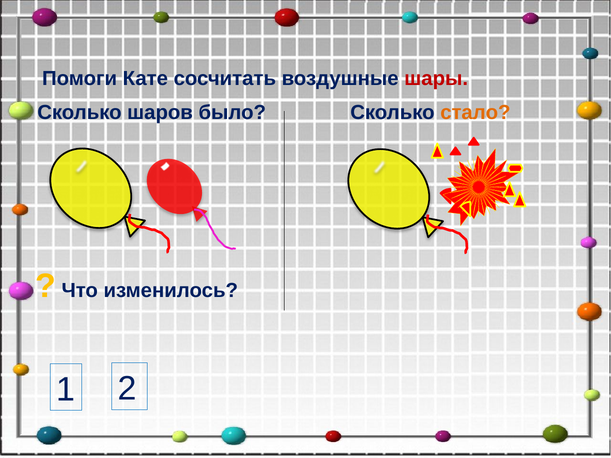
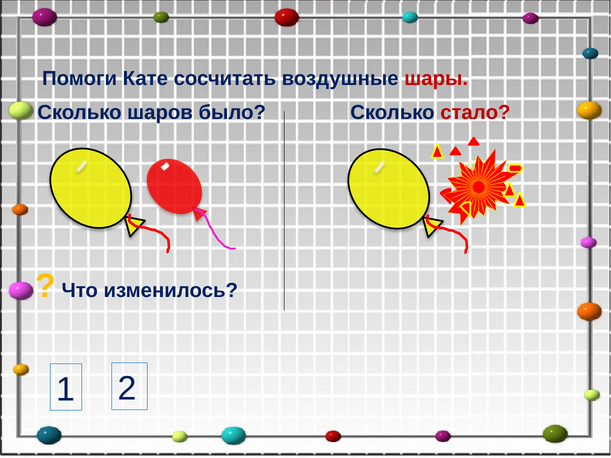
стало colour: orange -> red (475, 112)
